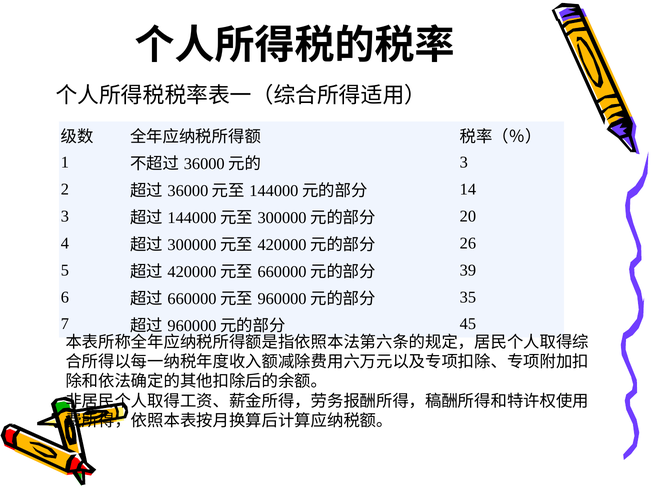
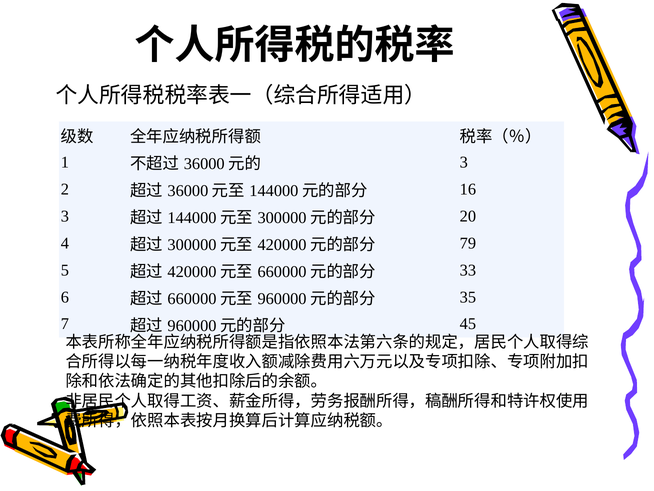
14: 14 -> 16 (468, 189)
26: 26 -> 79 (468, 243)
39: 39 -> 33 (468, 270)
